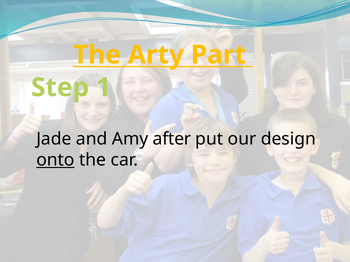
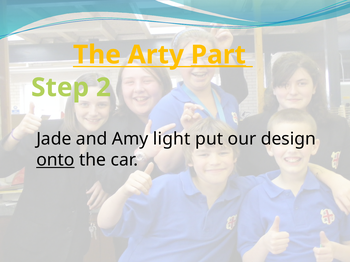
Part underline: none -> present (218, 55)
1: 1 -> 2 (103, 88)
after: after -> light (172, 139)
